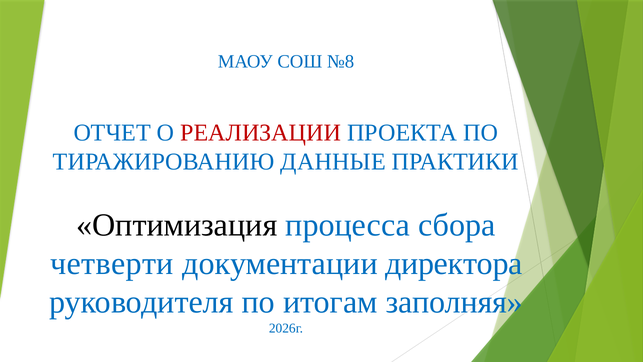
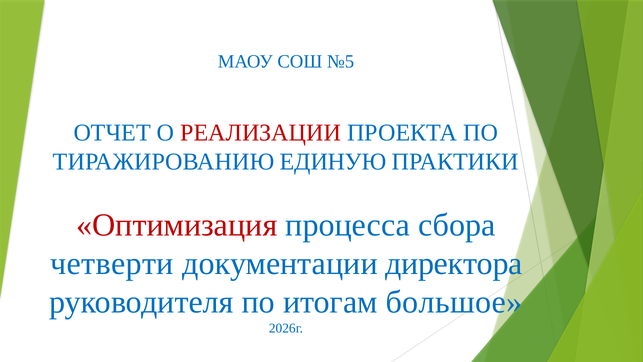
№8: №8 -> №5 (341, 62)
ДАННЫЕ: ДАННЫЕ -> ЕДИНУЮ (333, 162)
Оптимизация colour: black -> red (177, 225)
заполняя: заполняя -> большое (454, 302)
